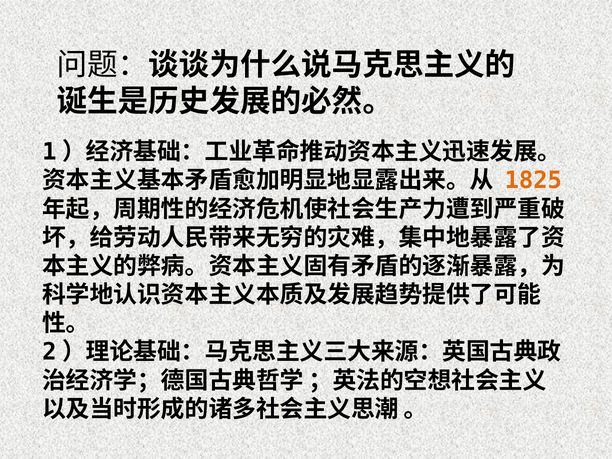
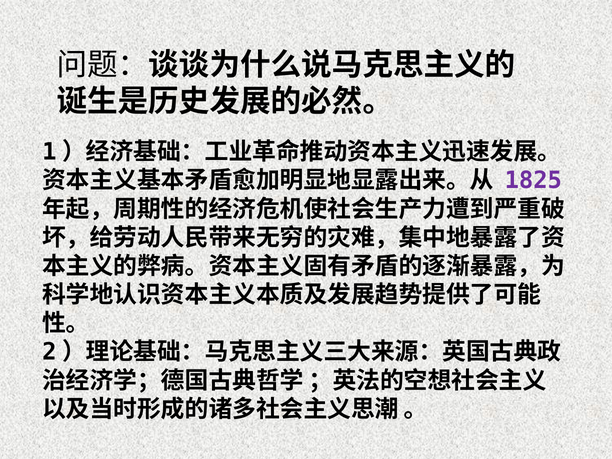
1825 colour: orange -> purple (533, 181)
